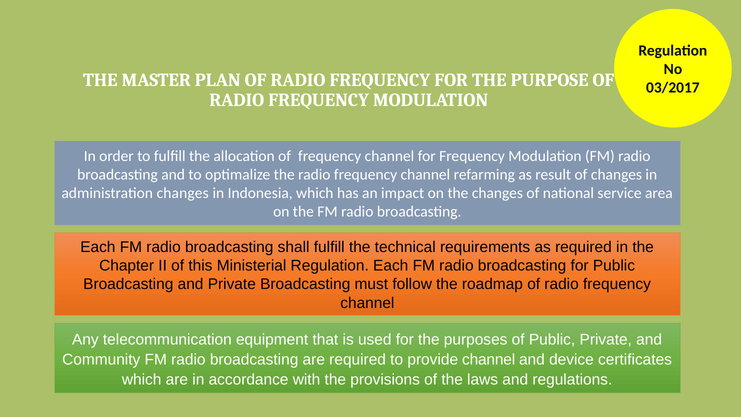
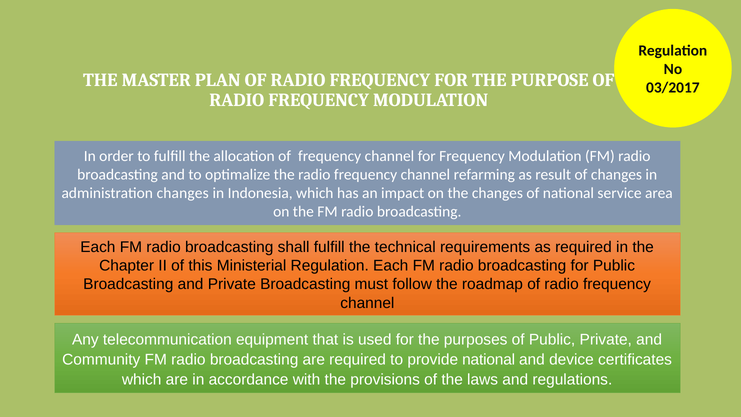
provide channel: channel -> national (489, 360)
